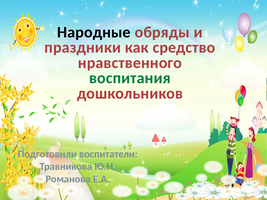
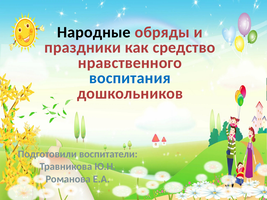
воспитания colour: green -> blue (130, 78)
